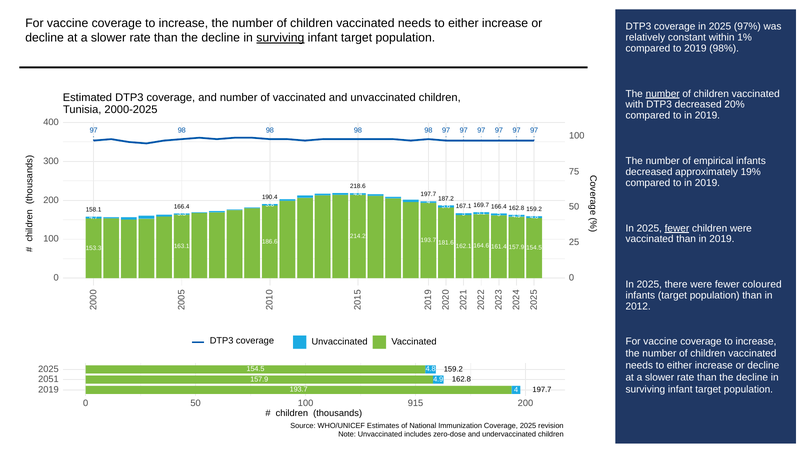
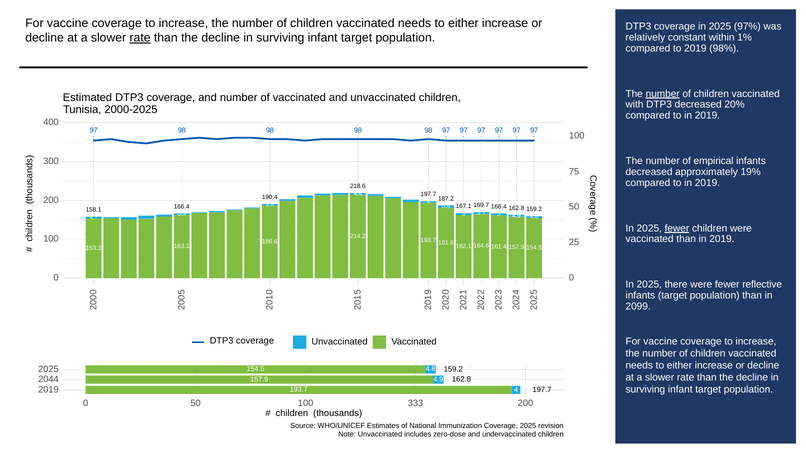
rate underline: none -> present (140, 38)
surviving underline: present -> none (280, 38)
coloured: coloured -> reflective (762, 285)
2012: 2012 -> 2099 (638, 307)
2051: 2051 -> 2044 (48, 380)
915: 915 -> 333 (416, 403)
